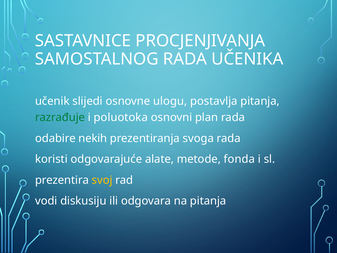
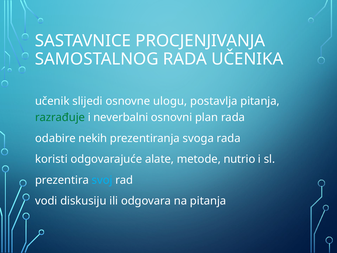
poluotoka: poluotoka -> neverbalni (121, 117)
fonda: fonda -> nutrio (239, 159)
svoj colour: yellow -> light blue (102, 180)
